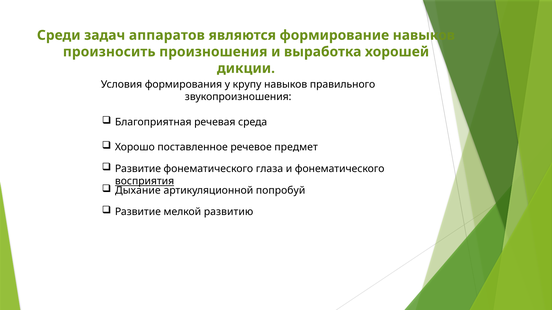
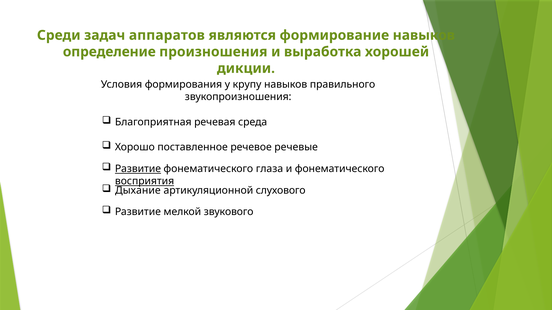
произносить: произносить -> определение (109, 52)
предмет: предмет -> речевые (296, 147)
Развитие underline: none -> present (138, 169)
попробуй: попробуй -> слухового (281, 191)
развитию: развитию -> звукового (229, 212)
